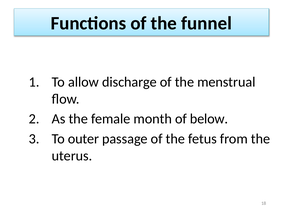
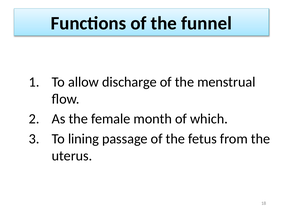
below: below -> which (209, 118)
outer: outer -> lining (83, 138)
